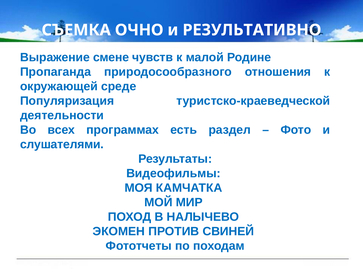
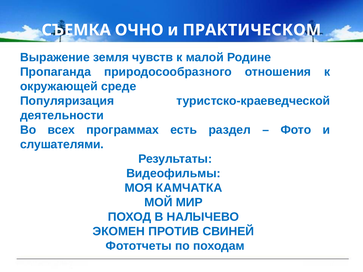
РЕЗУЛЬТАТИВНО: РЕЗУЛЬТАТИВНО -> ПРАКТИЧЕСКОМ (252, 30)
смене: смене -> земля (111, 57)
